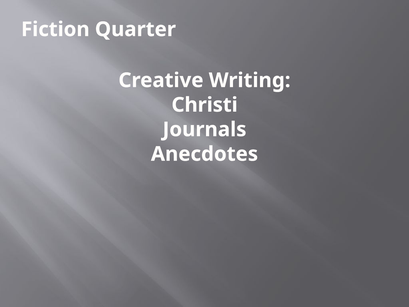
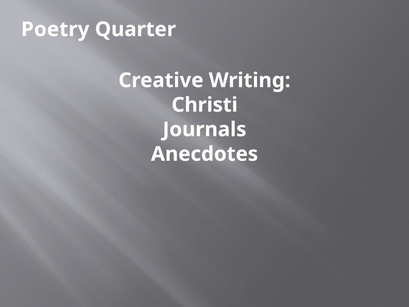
Fiction: Fiction -> Poetry (55, 29)
